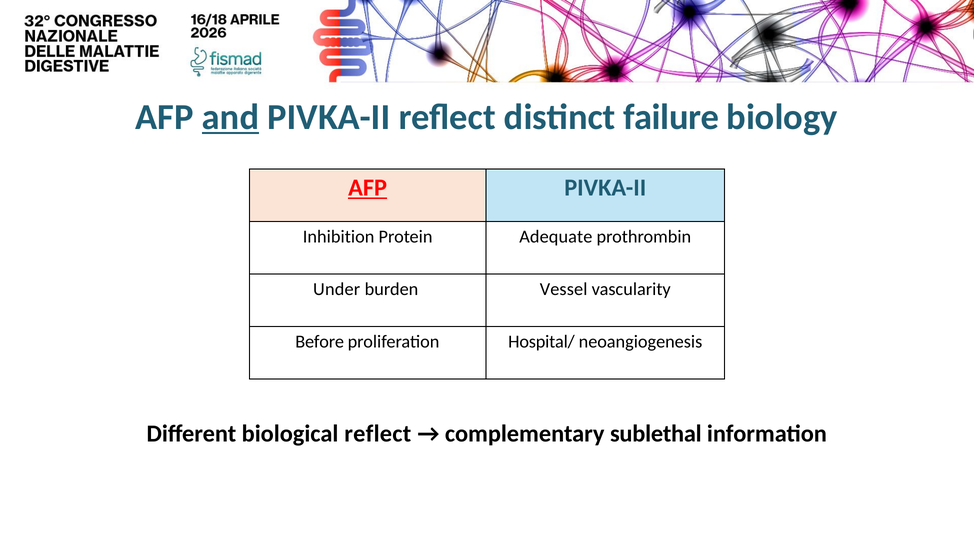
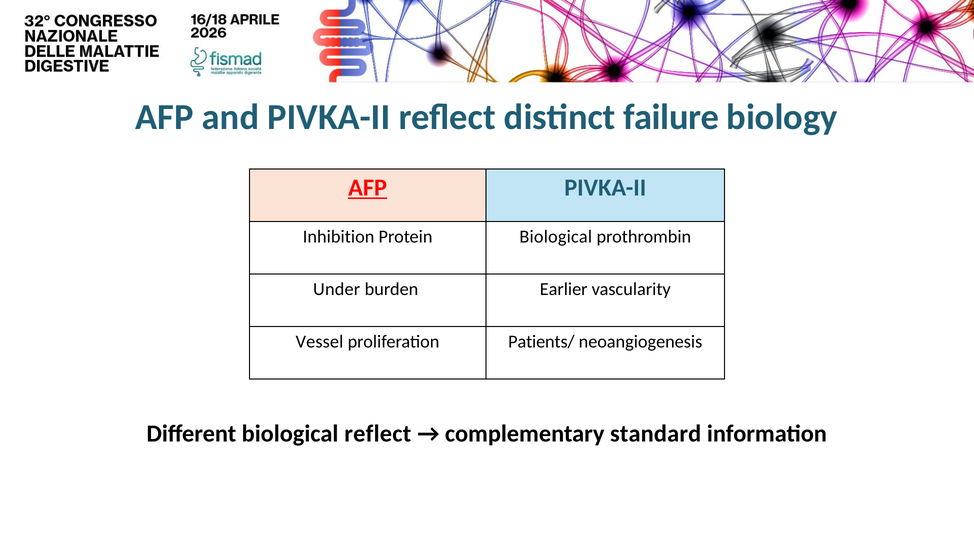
and underline: present -> none (230, 117)
Protein Adequate: Adequate -> Biological (556, 236)
Vessel: Vessel -> Earlier (564, 289)
Before: Before -> Vessel (320, 341)
Hospital/: Hospital/ -> Patients/ (541, 341)
sublethal: sublethal -> standard (656, 433)
